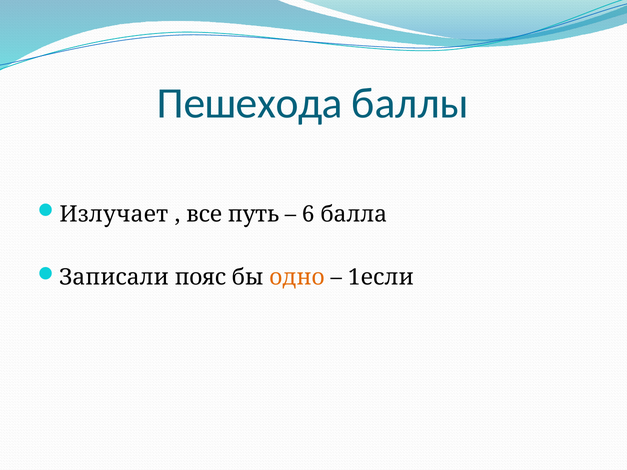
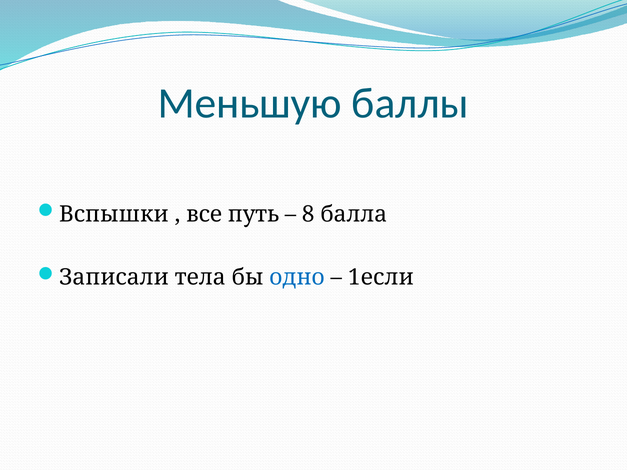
Пешехода: Пешехода -> Меньшую (250, 104)
Излучает: Излучает -> Вспышки (114, 214)
6: 6 -> 8 (308, 214)
пояс: пояс -> тела (200, 278)
одно colour: orange -> blue (297, 278)
